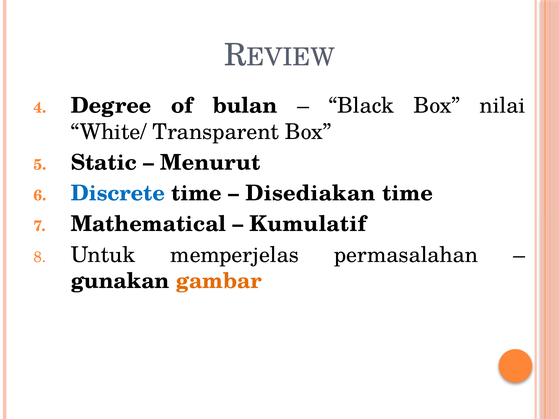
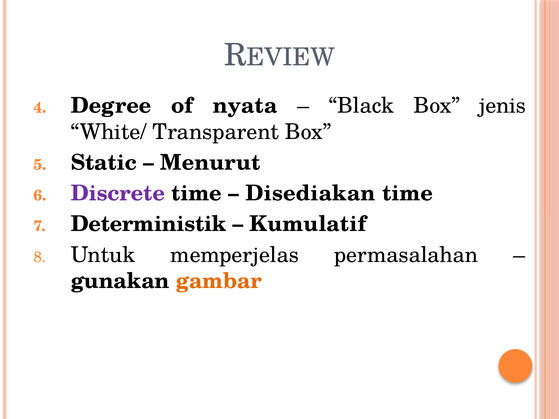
bulan: bulan -> nyata (245, 106)
nilai: nilai -> jenis (503, 106)
Discrete colour: blue -> purple (118, 193)
Mathematical: Mathematical -> Deterministik (149, 224)
